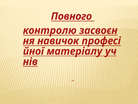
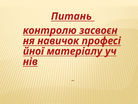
Повного: Повного -> Питань (71, 16)
